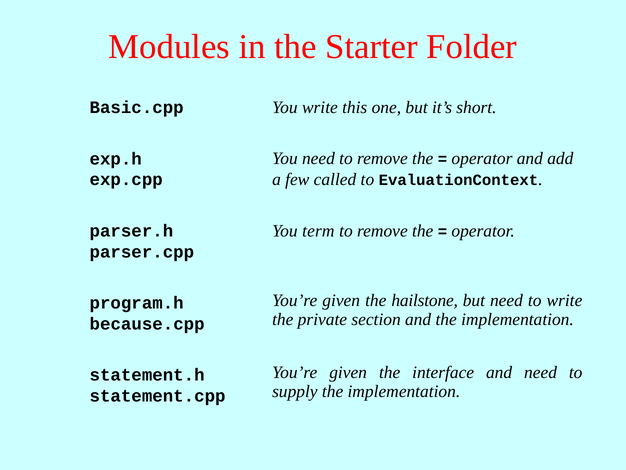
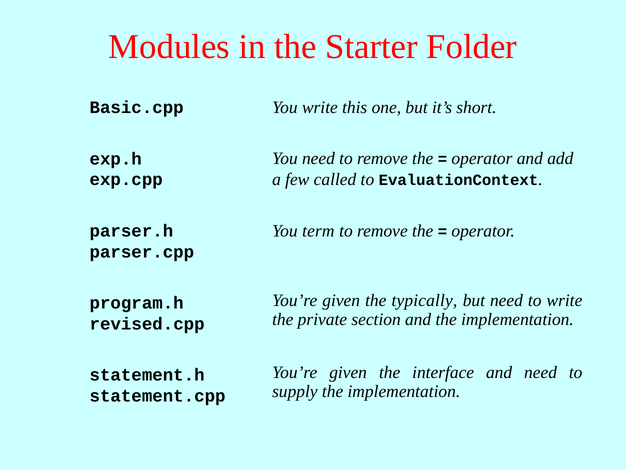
hailstone: hailstone -> typically (424, 300)
because.cpp: because.cpp -> revised.cpp (147, 324)
